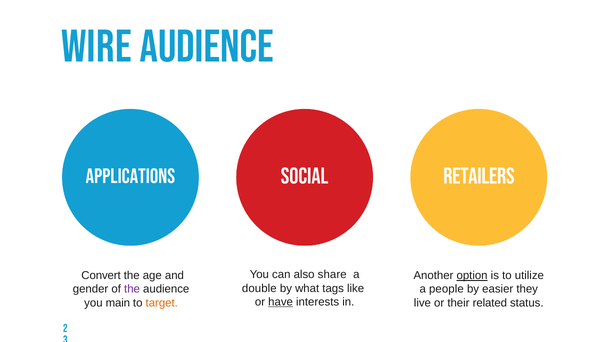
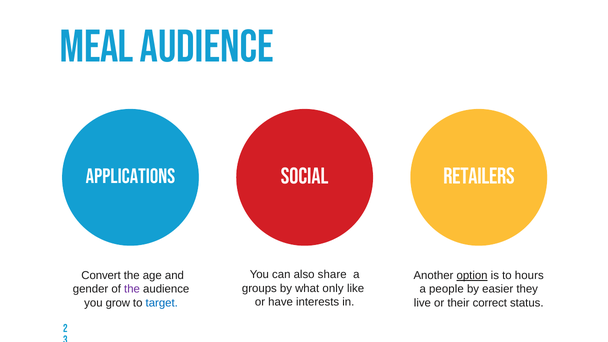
Wire: Wire -> Meal (97, 47)
utilize: utilize -> hours (529, 276)
double: double -> groups (259, 288)
tags: tags -> only (333, 288)
have underline: present -> none (281, 302)
main: main -> grow (118, 303)
target colour: orange -> blue (162, 303)
related: related -> correct (490, 303)
